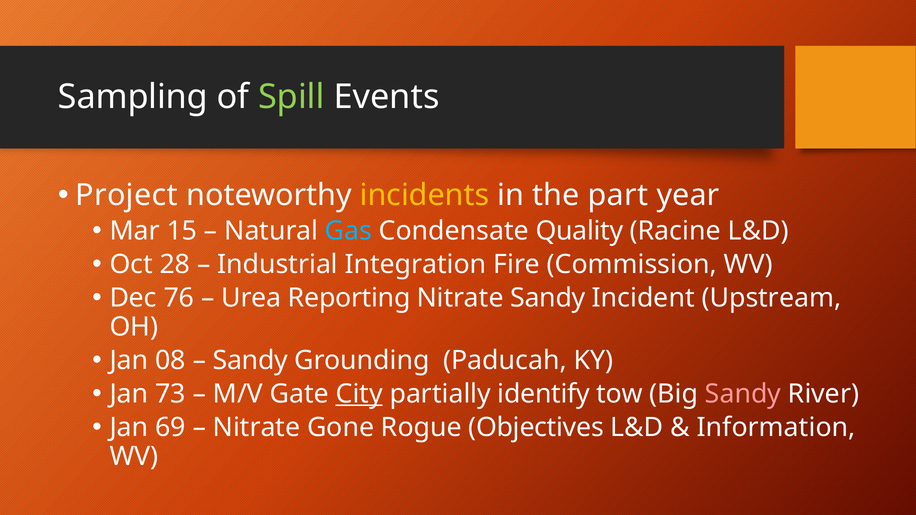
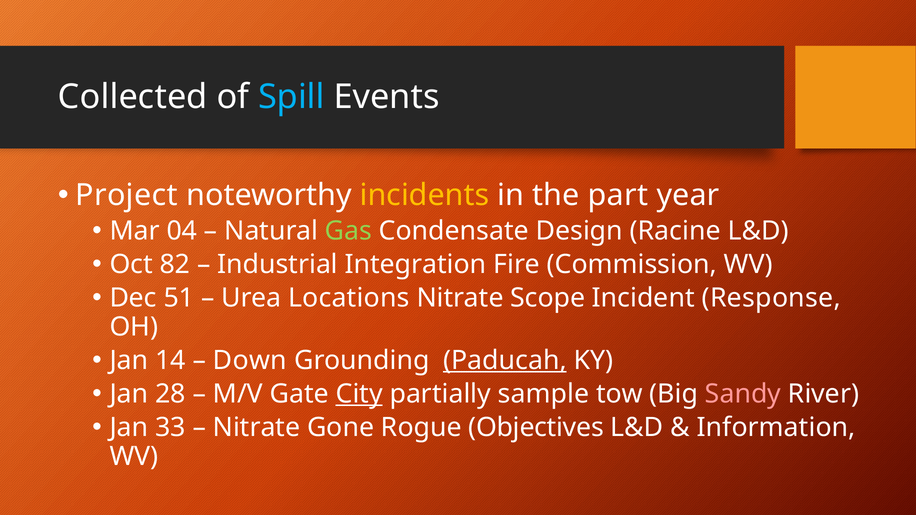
Sampling: Sampling -> Collected (133, 97)
Spill colour: light green -> light blue (291, 97)
15: 15 -> 04 (182, 231)
Gas colour: light blue -> light green (348, 231)
Quality: Quality -> Design (579, 231)
28: 28 -> 82 (175, 265)
76: 76 -> 51 (179, 298)
Reporting: Reporting -> Locations (349, 298)
Nitrate Sandy: Sandy -> Scope (548, 298)
Upstream: Upstream -> Response (771, 298)
08: 08 -> 14 (170, 360)
Sandy: Sandy -> Down (250, 360)
Paducah underline: none -> present (505, 360)
73: 73 -> 28 (170, 394)
identify: identify -> sample (544, 394)
69: 69 -> 33 (170, 428)
